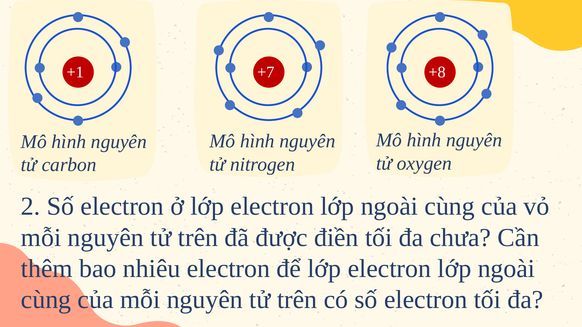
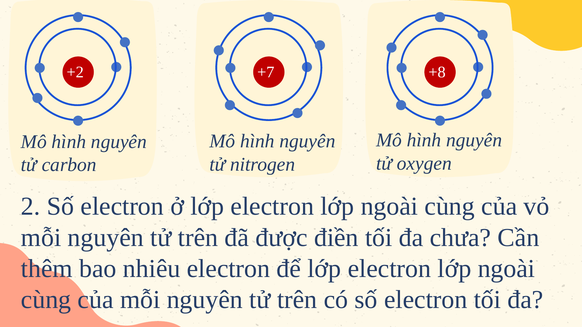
+1: +1 -> +2 (75, 72)
